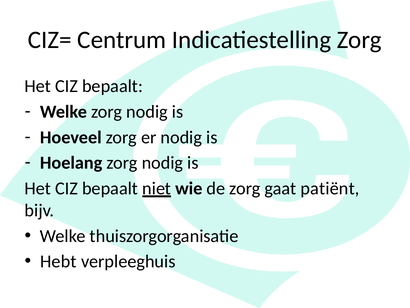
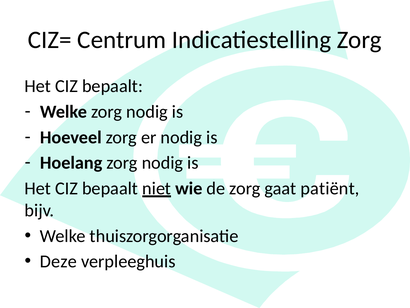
Hebt: Hebt -> Deze (58, 261)
